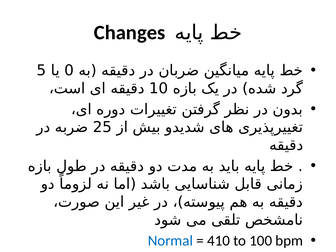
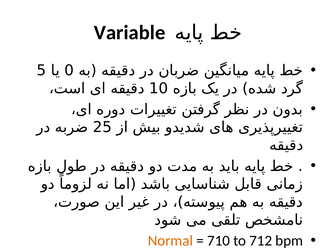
Changes: Changes -> Variable (130, 33)
Normal colour: blue -> orange (170, 241)
410: 410 -> 710 (219, 241)
100: 100 -> 712 (261, 241)
